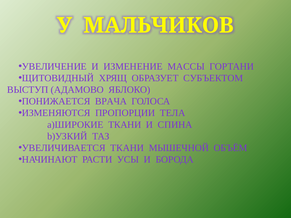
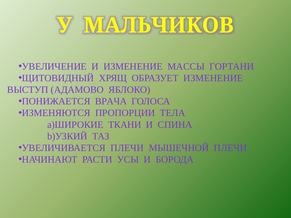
ОБРАЗУЕТ СУБЪЕКТОМ: СУБЪЕКТОМ -> ИЗМЕНЕНИЕ (213, 78)
УВЕЛИЧИВАЕТСЯ ТКАНИ: ТКАНИ -> ПЛЕЧИ (127, 148)
МЫШЕЧНОЙ ОБЪЁМ: ОБЪЁМ -> ПЛЕЧИ (230, 148)
